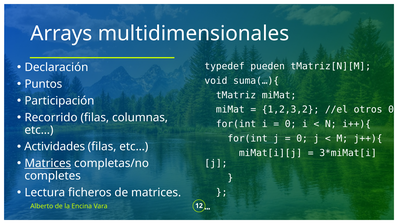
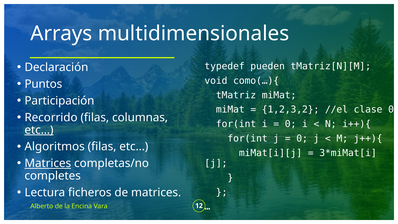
suma(…){: suma(…){ -> como(…){ (256, 81)
otros: otros -> clase (368, 110)
etc… underline: none -> present (39, 130)
Actividades: Actividades -> Algoritmos (55, 147)
